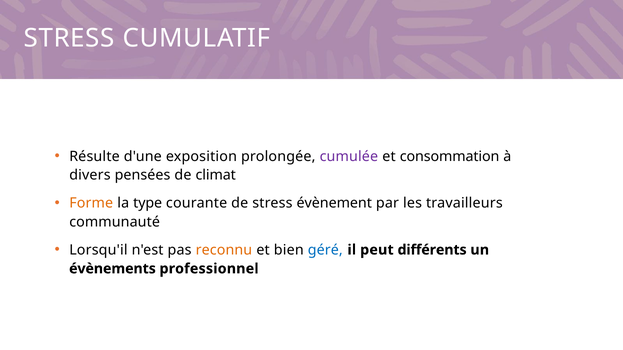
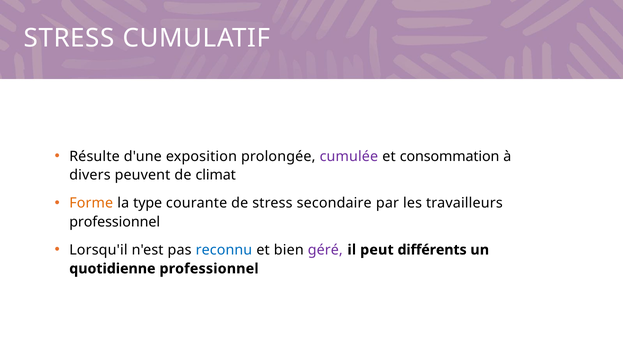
pensées: pensées -> peuvent (142, 175)
évènement: évènement -> secondaire (334, 203)
communauté: communauté -> professionnel (115, 222)
reconnu colour: orange -> blue (224, 250)
géré colour: blue -> purple (325, 250)
évènements: évènements -> quotidienne (112, 269)
